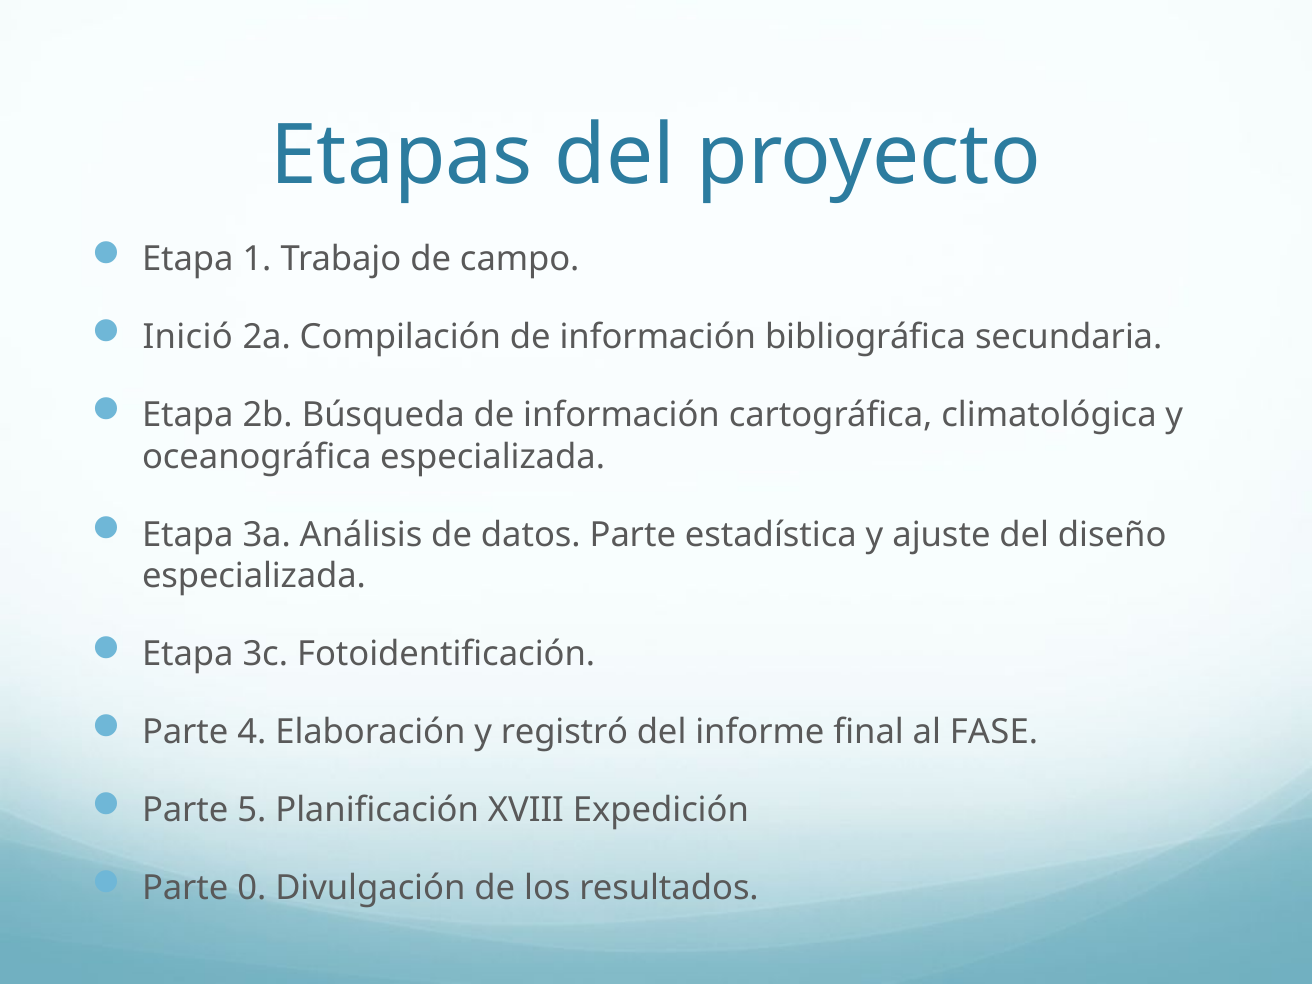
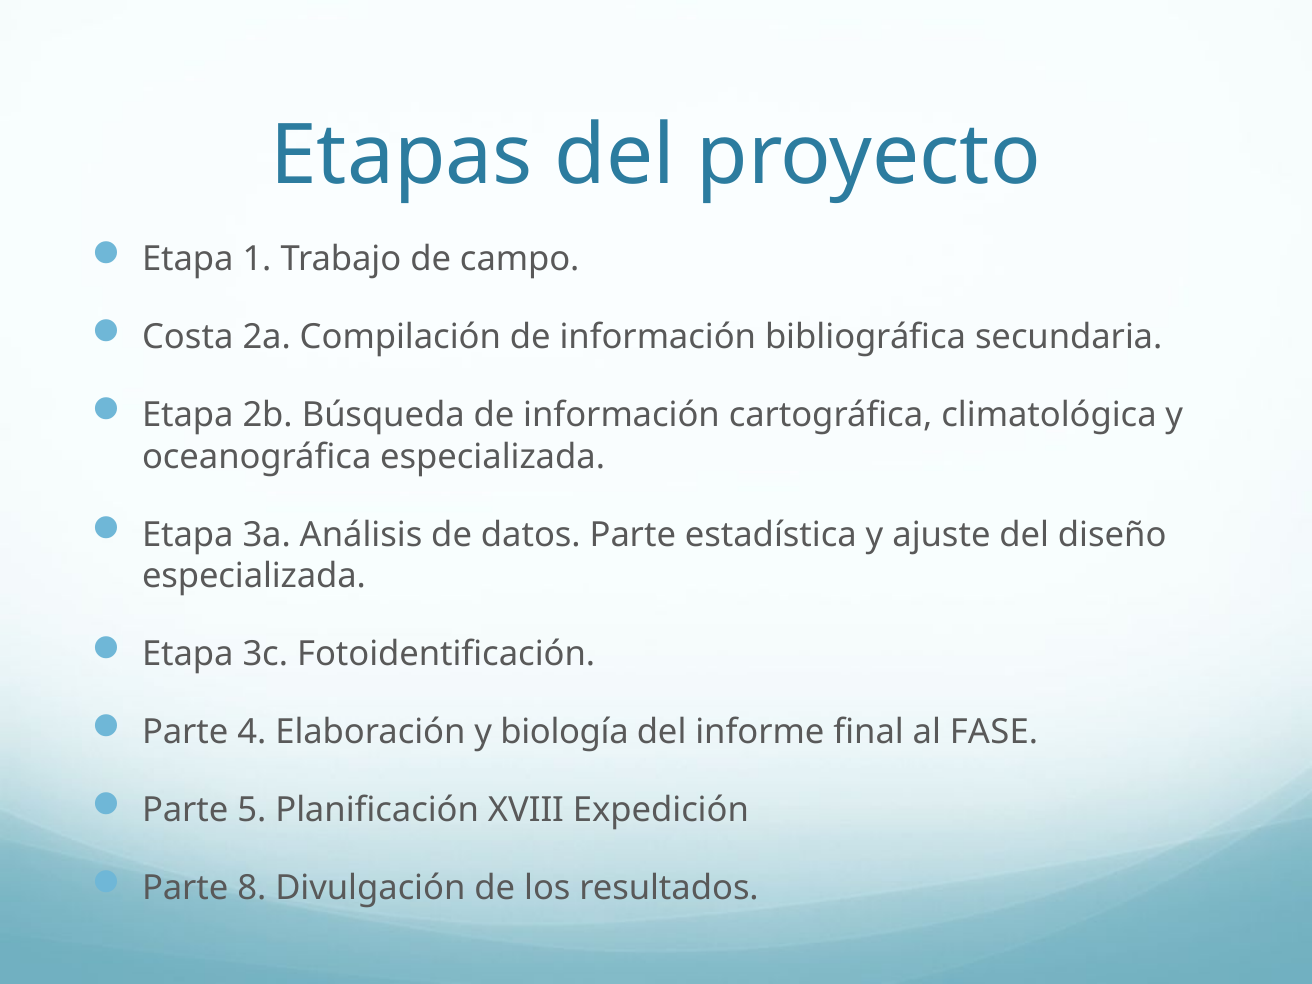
Inició: Inició -> Costa (188, 337)
registró: registró -> biología (565, 732)
0: 0 -> 8 (252, 888)
